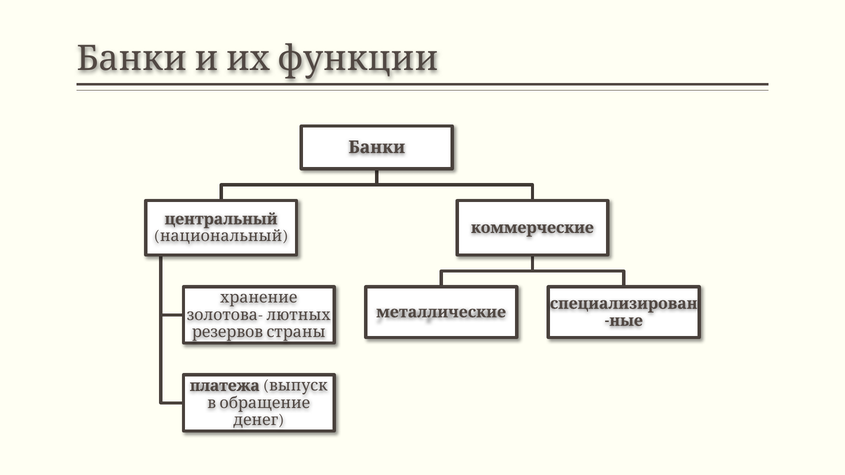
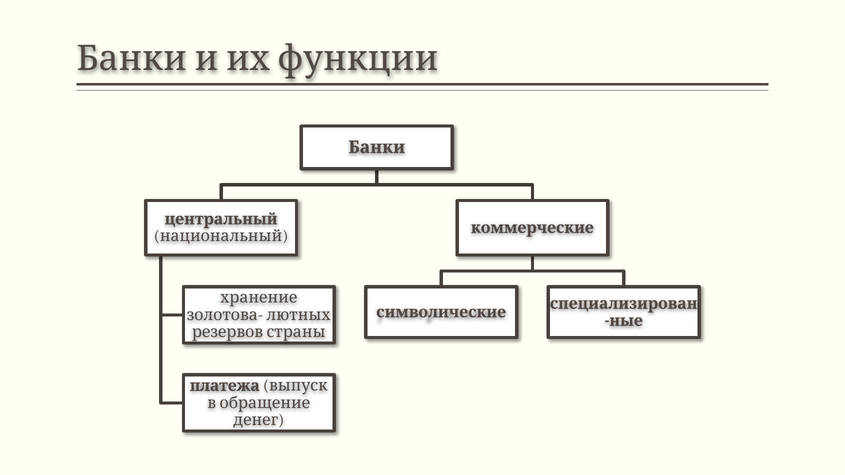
металлические: металлические -> символические (441, 312)
